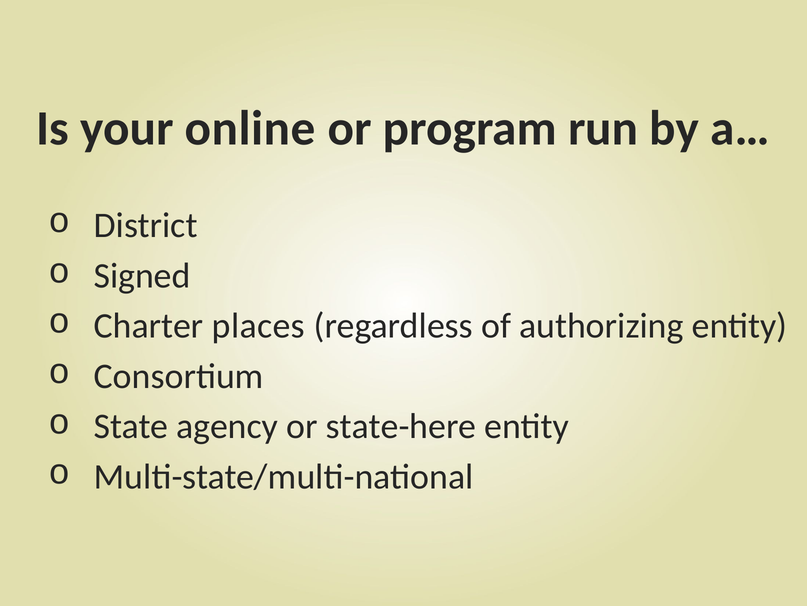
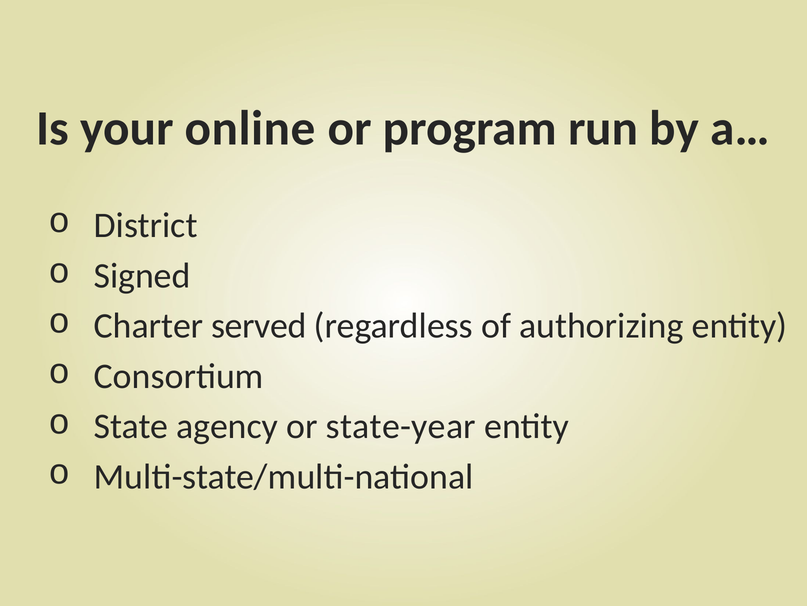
places: places -> served (259, 326)
state-here: state-here -> state-year (401, 426)
